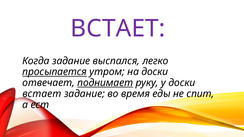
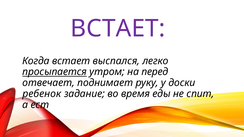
Когда задание: задание -> встает (71, 61)
на доски: доски -> перед (155, 72)
поднимает underline: present -> none (105, 83)
встает: встает -> ребенок (42, 94)
